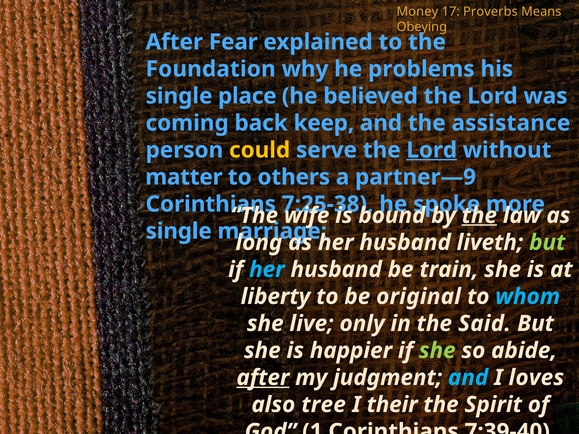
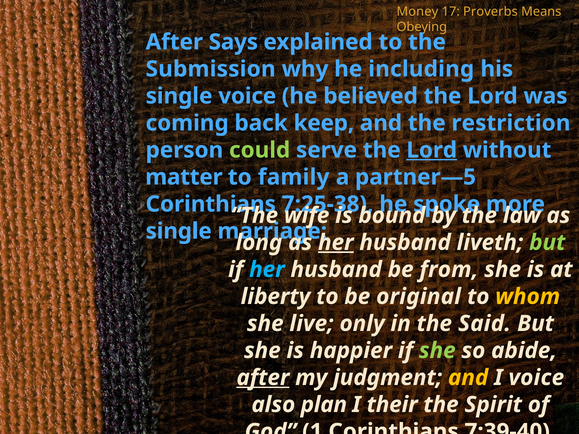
Fear: Fear -> Says (233, 42)
Foundation: Foundation -> Submission (211, 69)
problems: problems -> including (421, 69)
single place: place -> voice (247, 96)
assistance: assistance -> restriction (511, 123)
could colour: yellow -> light green (260, 150)
others: others -> family (294, 177)
partner—9: partner—9 -> partner—5 (416, 177)
the underline: present -> none (479, 216)
her underline: none -> present (336, 243)
train: train -> from (449, 270)
whom colour: light blue -> yellow (528, 297)
and colour: light blue -> yellow (468, 378)
I loves: loves -> voice (536, 378)
tree: tree -> plan (324, 405)
